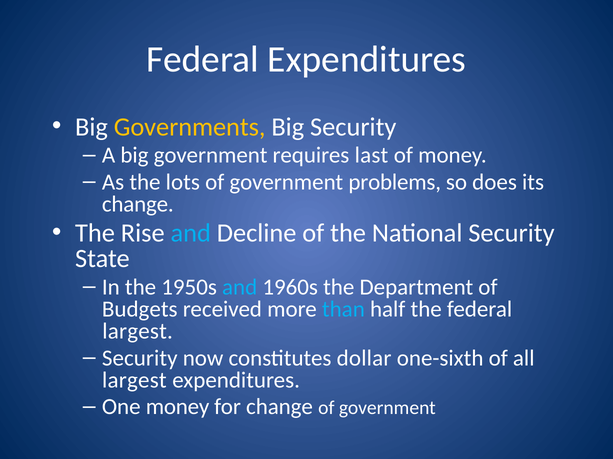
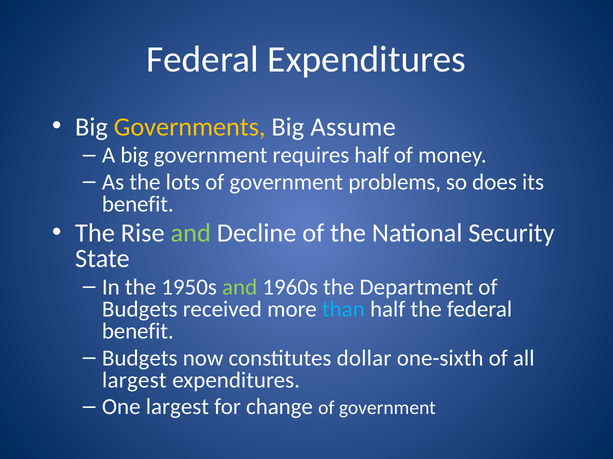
Big Security: Security -> Assume (353, 127)
requires last: last -> half (372, 156)
change: change -> benefit (138, 205)
and colour: light blue -> light green (191, 234)
and colour: light blue -> light green (240, 288)
largest: largest -> benefit (138, 332)
Security: Security -> Budgets (140, 359)
One money: money -> largest (177, 408)
